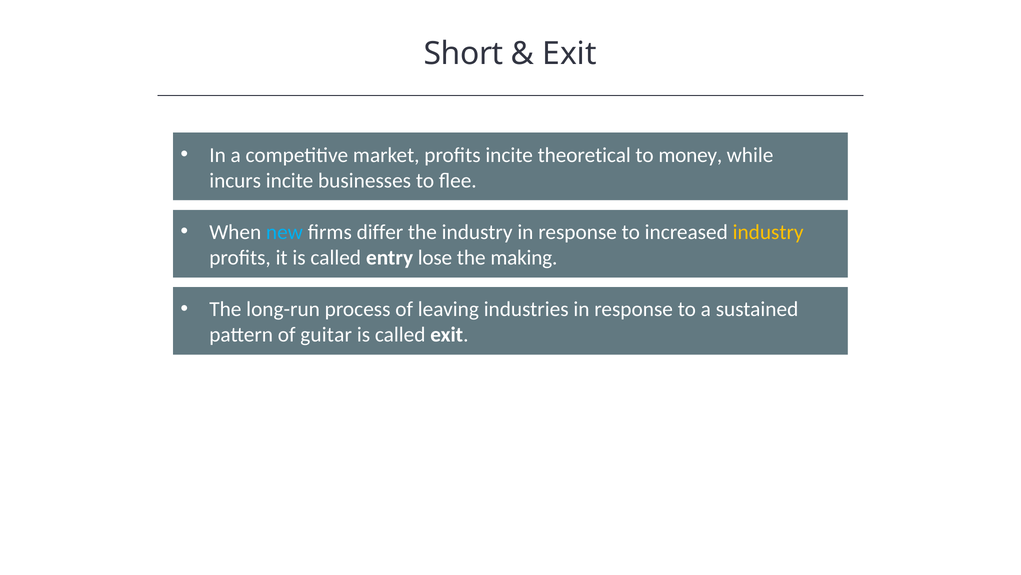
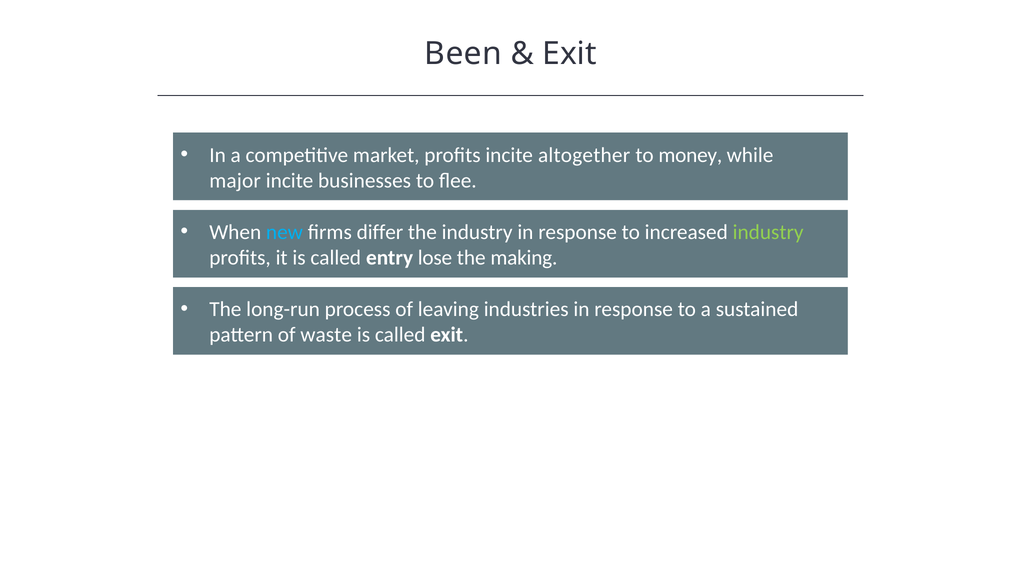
Short: Short -> Been (463, 53)
theoretical: theoretical -> altogether (584, 155)
incurs: incurs -> major (235, 180)
industry colour: yellow -> light green (768, 232)
guitar: guitar -> waste (326, 334)
